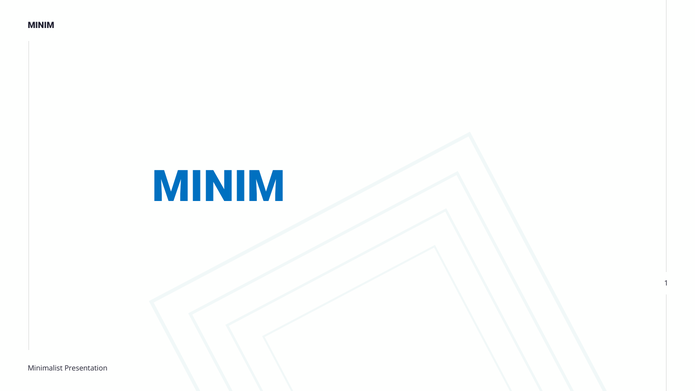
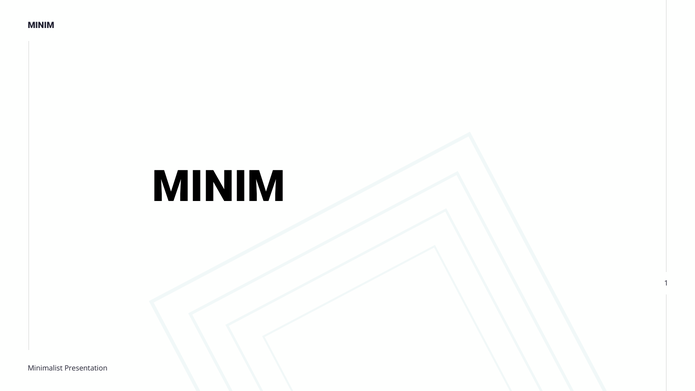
MINIM colour: blue -> black (219, 187)
